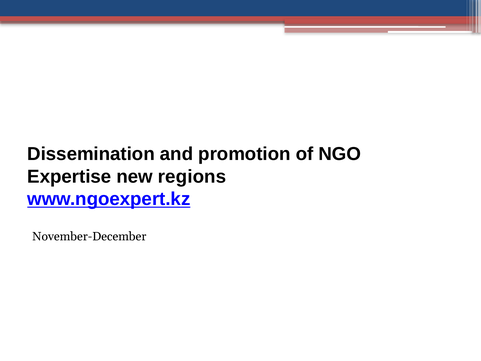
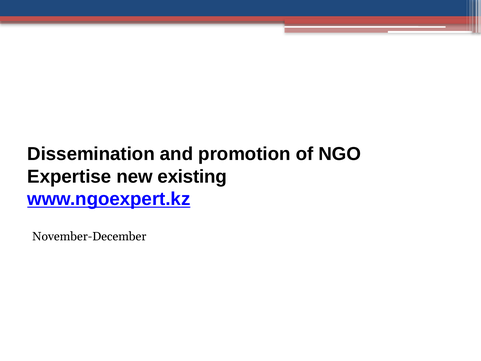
regions: regions -> existing (192, 176)
